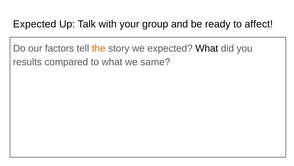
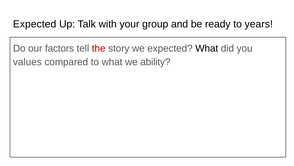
affect: affect -> years (259, 24)
the colour: orange -> red (99, 48)
results: results -> values (27, 62)
same: same -> ability (155, 62)
